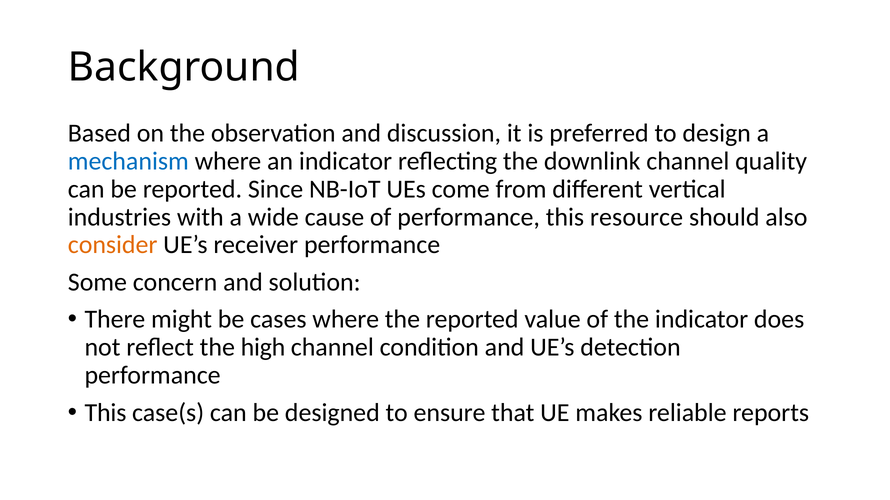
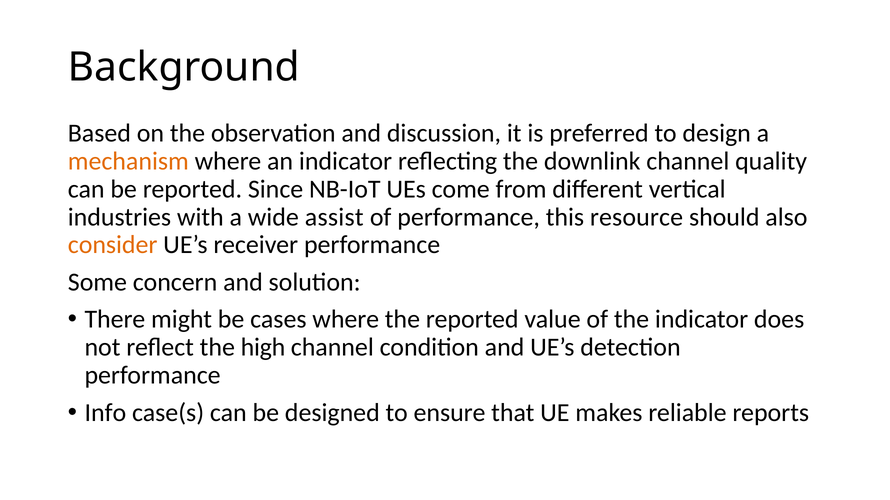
mechanism colour: blue -> orange (128, 161)
cause: cause -> assist (334, 217)
This: This -> Info (105, 413)
